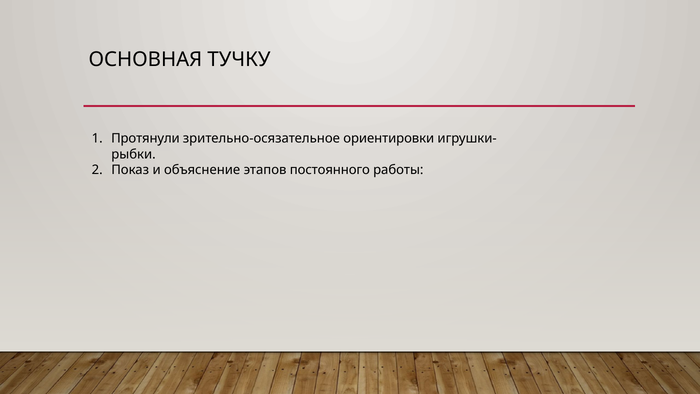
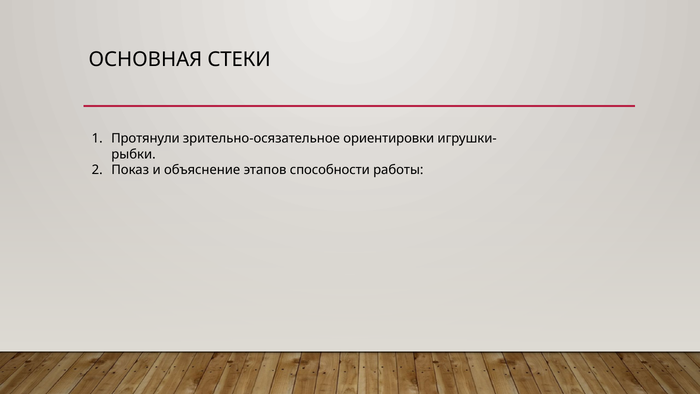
ТУЧКУ: ТУЧКУ -> СТЕКИ (239, 60)
постоянного: постоянного -> способности (330, 170)
